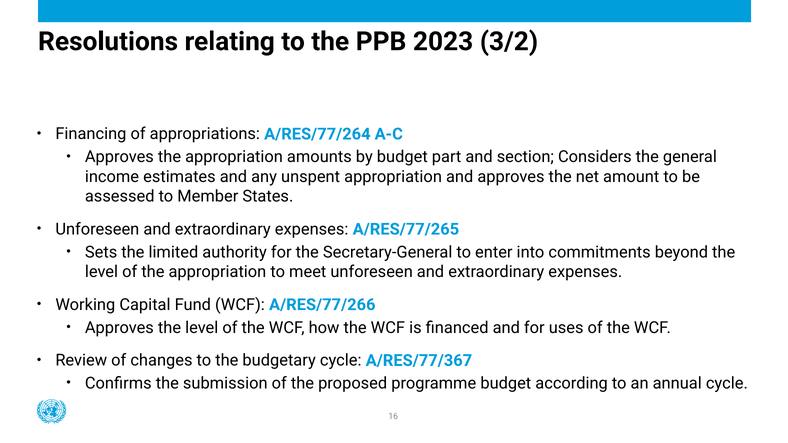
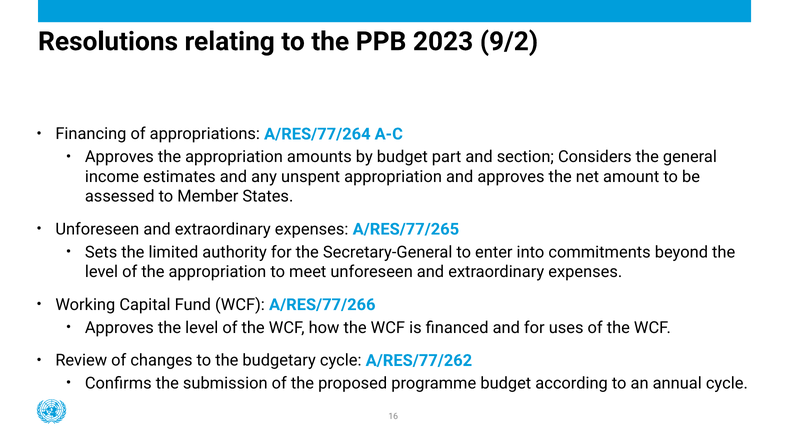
3/2: 3/2 -> 9/2 (509, 42)
A/RES/77/367: A/RES/77/367 -> A/RES/77/262 (419, 361)
